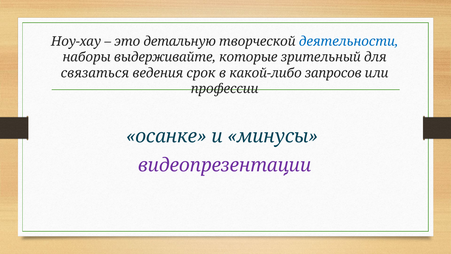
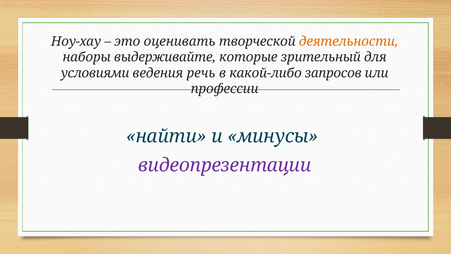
детальную: детальную -> оценивать (180, 41)
деятельности colour: blue -> orange (349, 41)
связаться: связаться -> условиями (95, 73)
срок: срок -> речь (201, 73)
осанке: осанке -> найти (166, 136)
